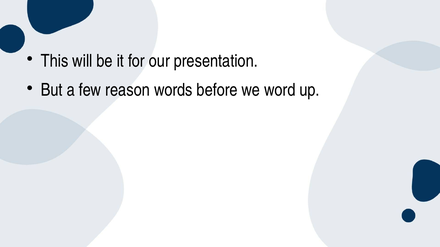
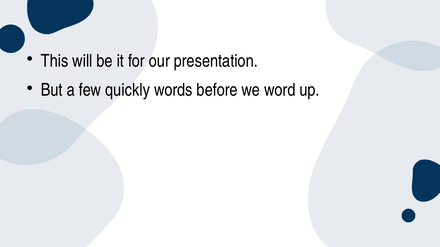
reason: reason -> quickly (128, 90)
